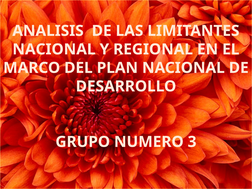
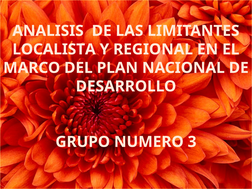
NACIONAL: NACIONAL -> LOCALISTA (54, 49)
